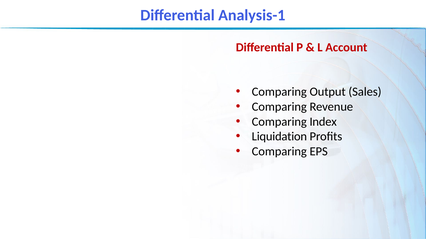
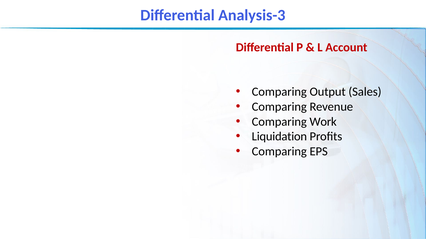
Analysis-1: Analysis-1 -> Analysis-3 (252, 15)
Index: Index -> Work (323, 122)
